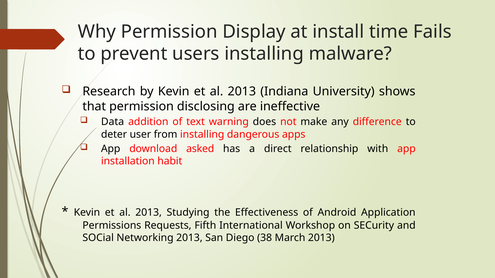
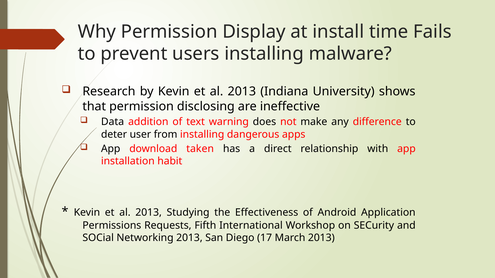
asked: asked -> taken (200, 149)
38: 38 -> 17 (265, 238)
